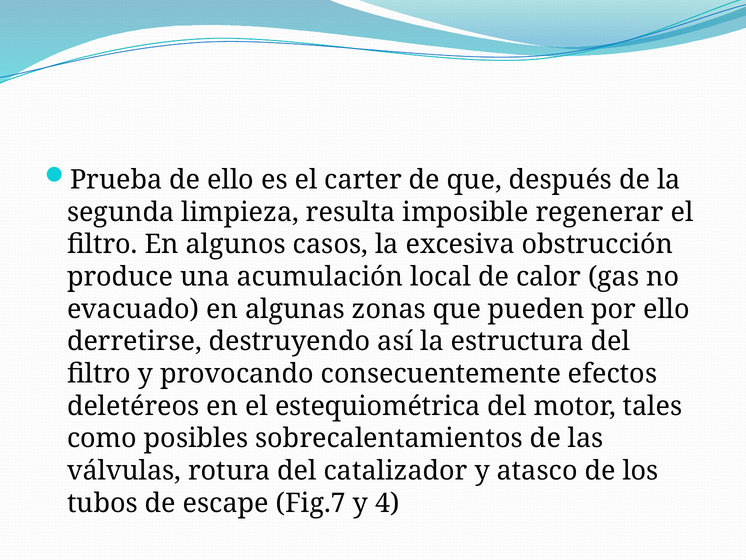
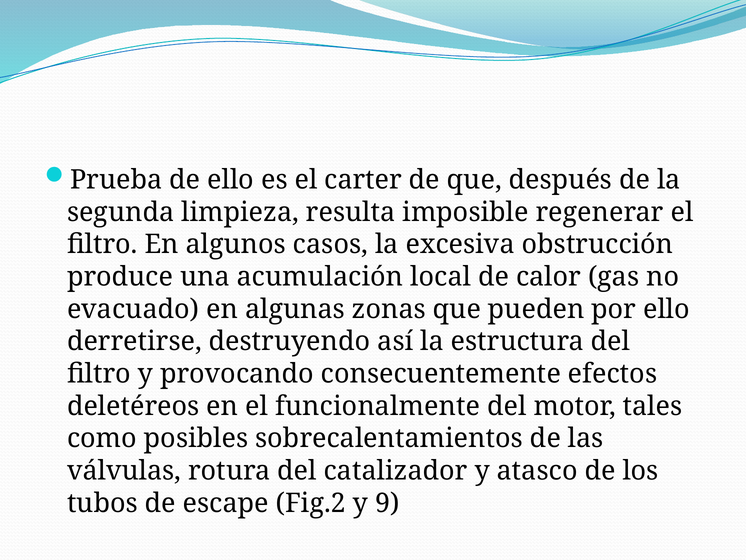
estequiométrica: estequiométrica -> funcionalmente (378, 406)
Fig.7: Fig.7 -> Fig.2 (311, 503)
4: 4 -> 9 (387, 503)
